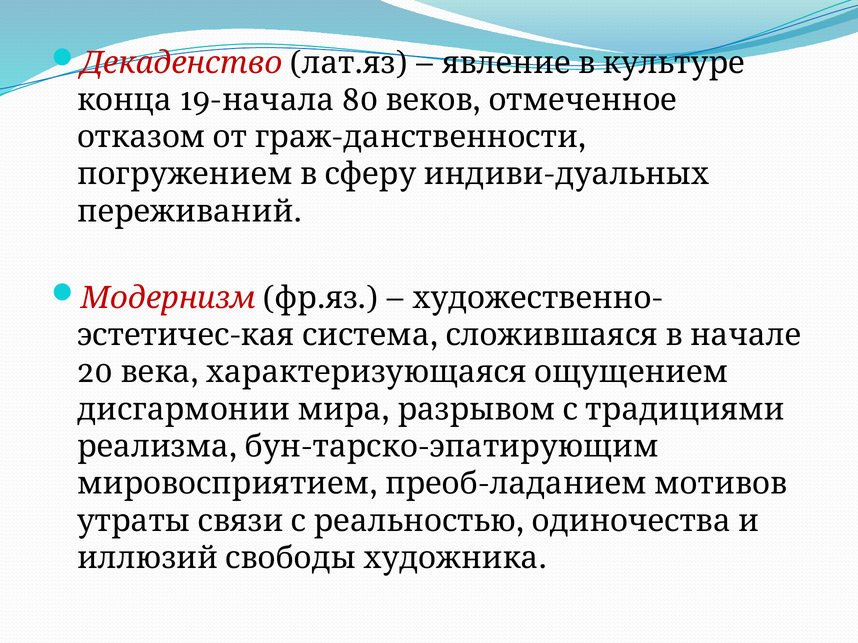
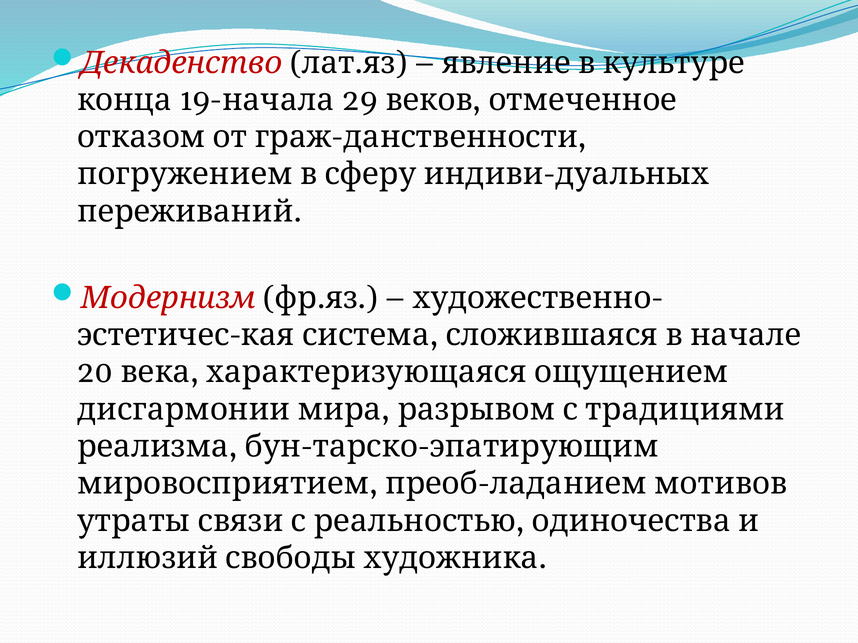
80: 80 -> 29 (360, 100)
